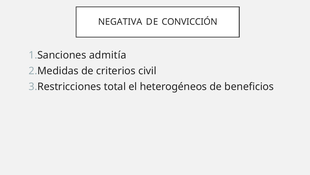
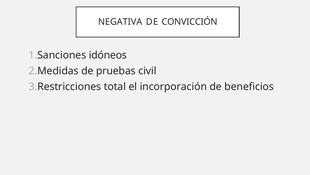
admitía: admitía -> idóneos (108, 55)
criterios: criterios -> pruebas (116, 71)
heterogéneos: heterogéneos -> incorporación (173, 86)
